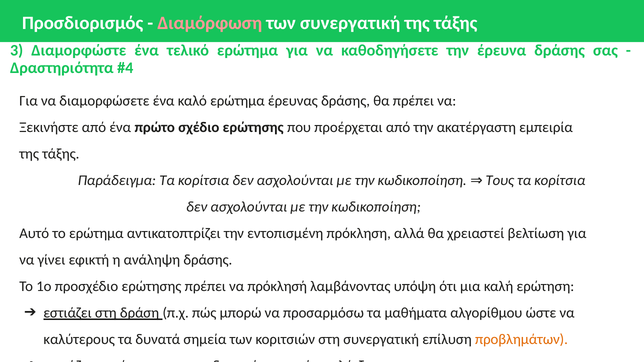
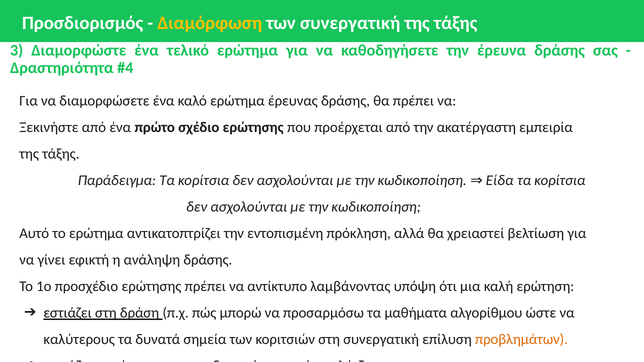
Διαμόρφωση colour: pink -> yellow (210, 23)
Τους: Τους -> Είδα (500, 180)
πρόκλησή: πρόκλησή -> αντίκτυπο (277, 287)
